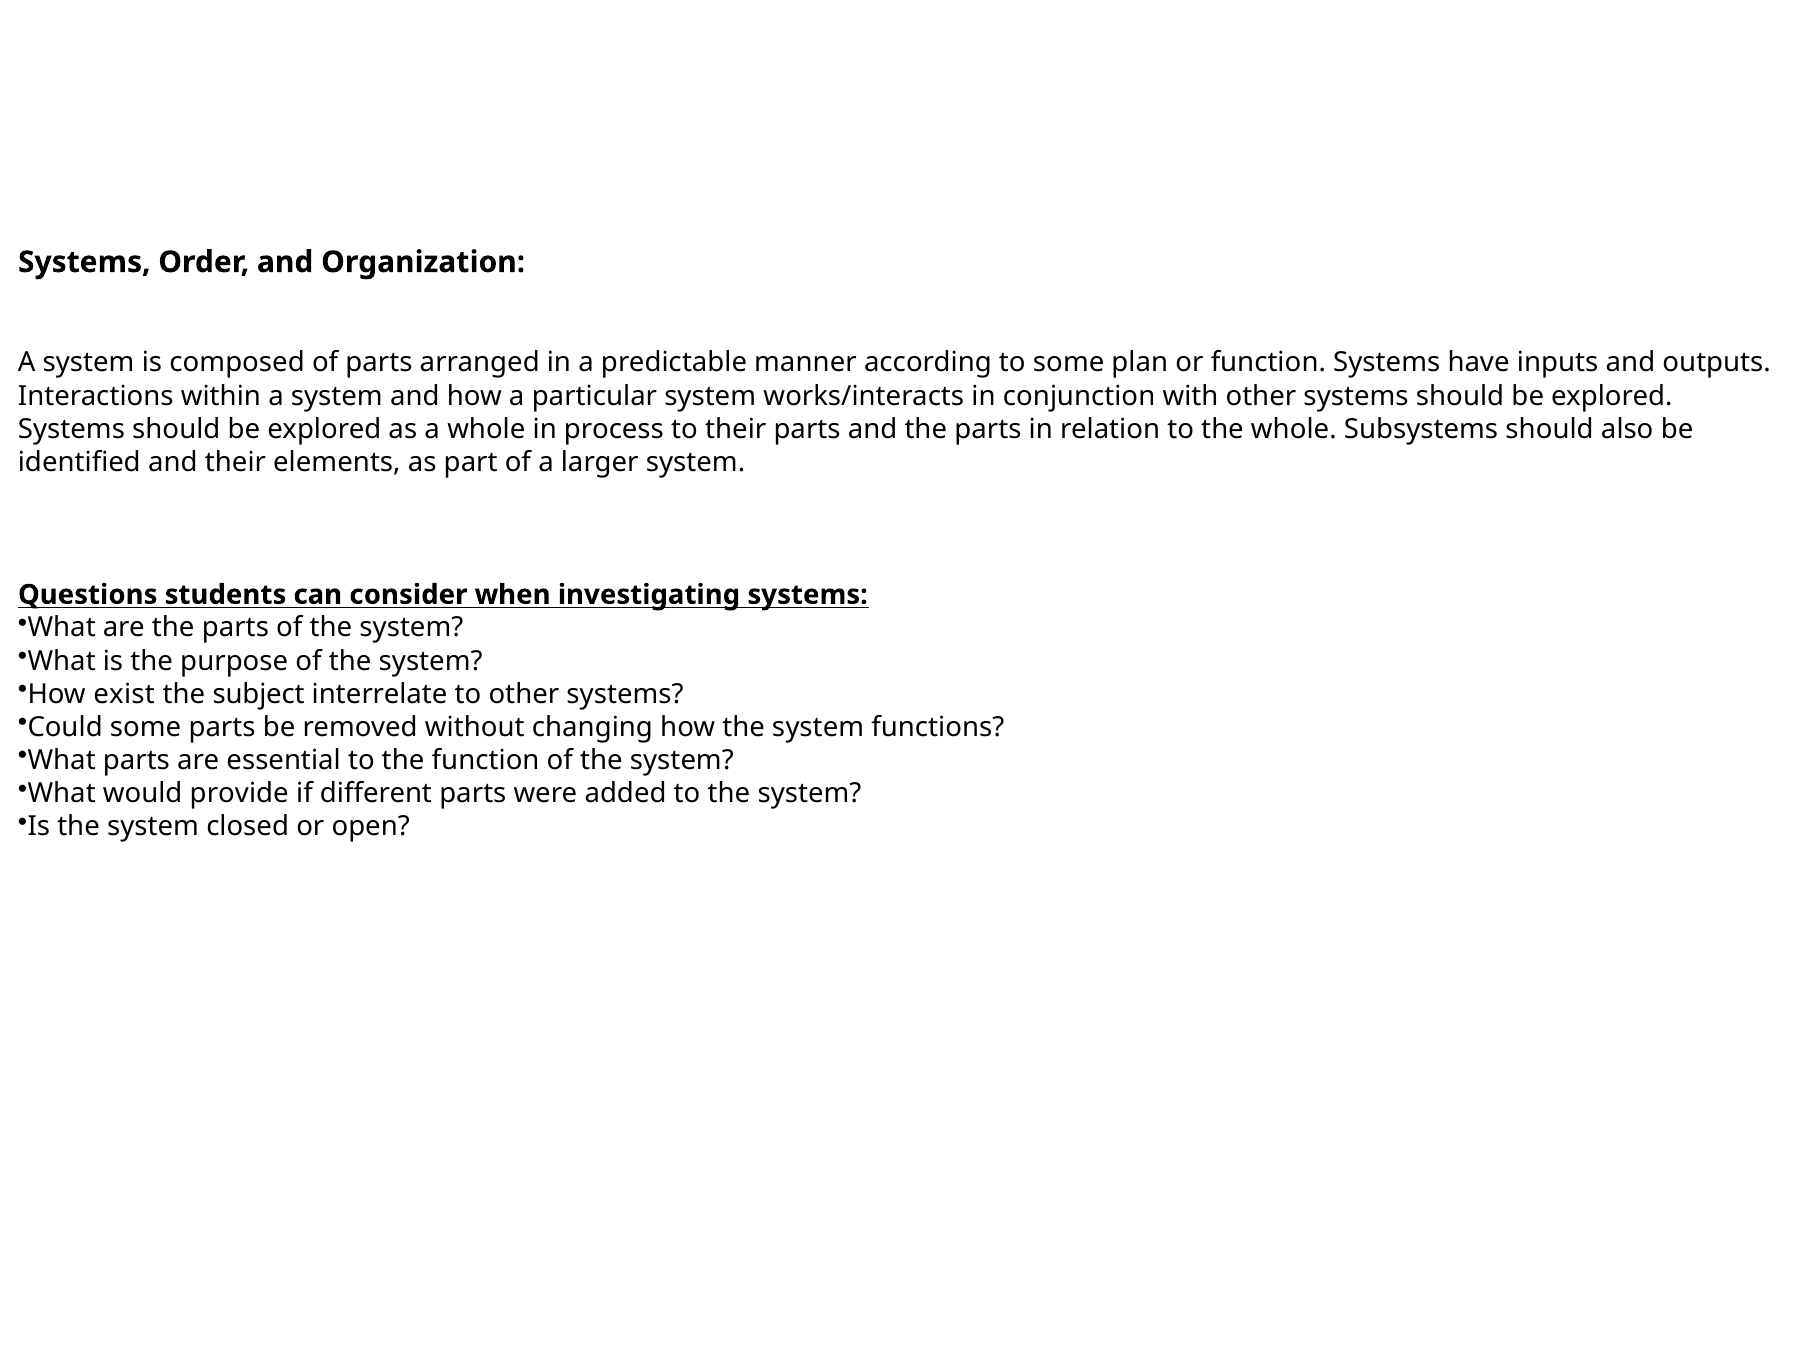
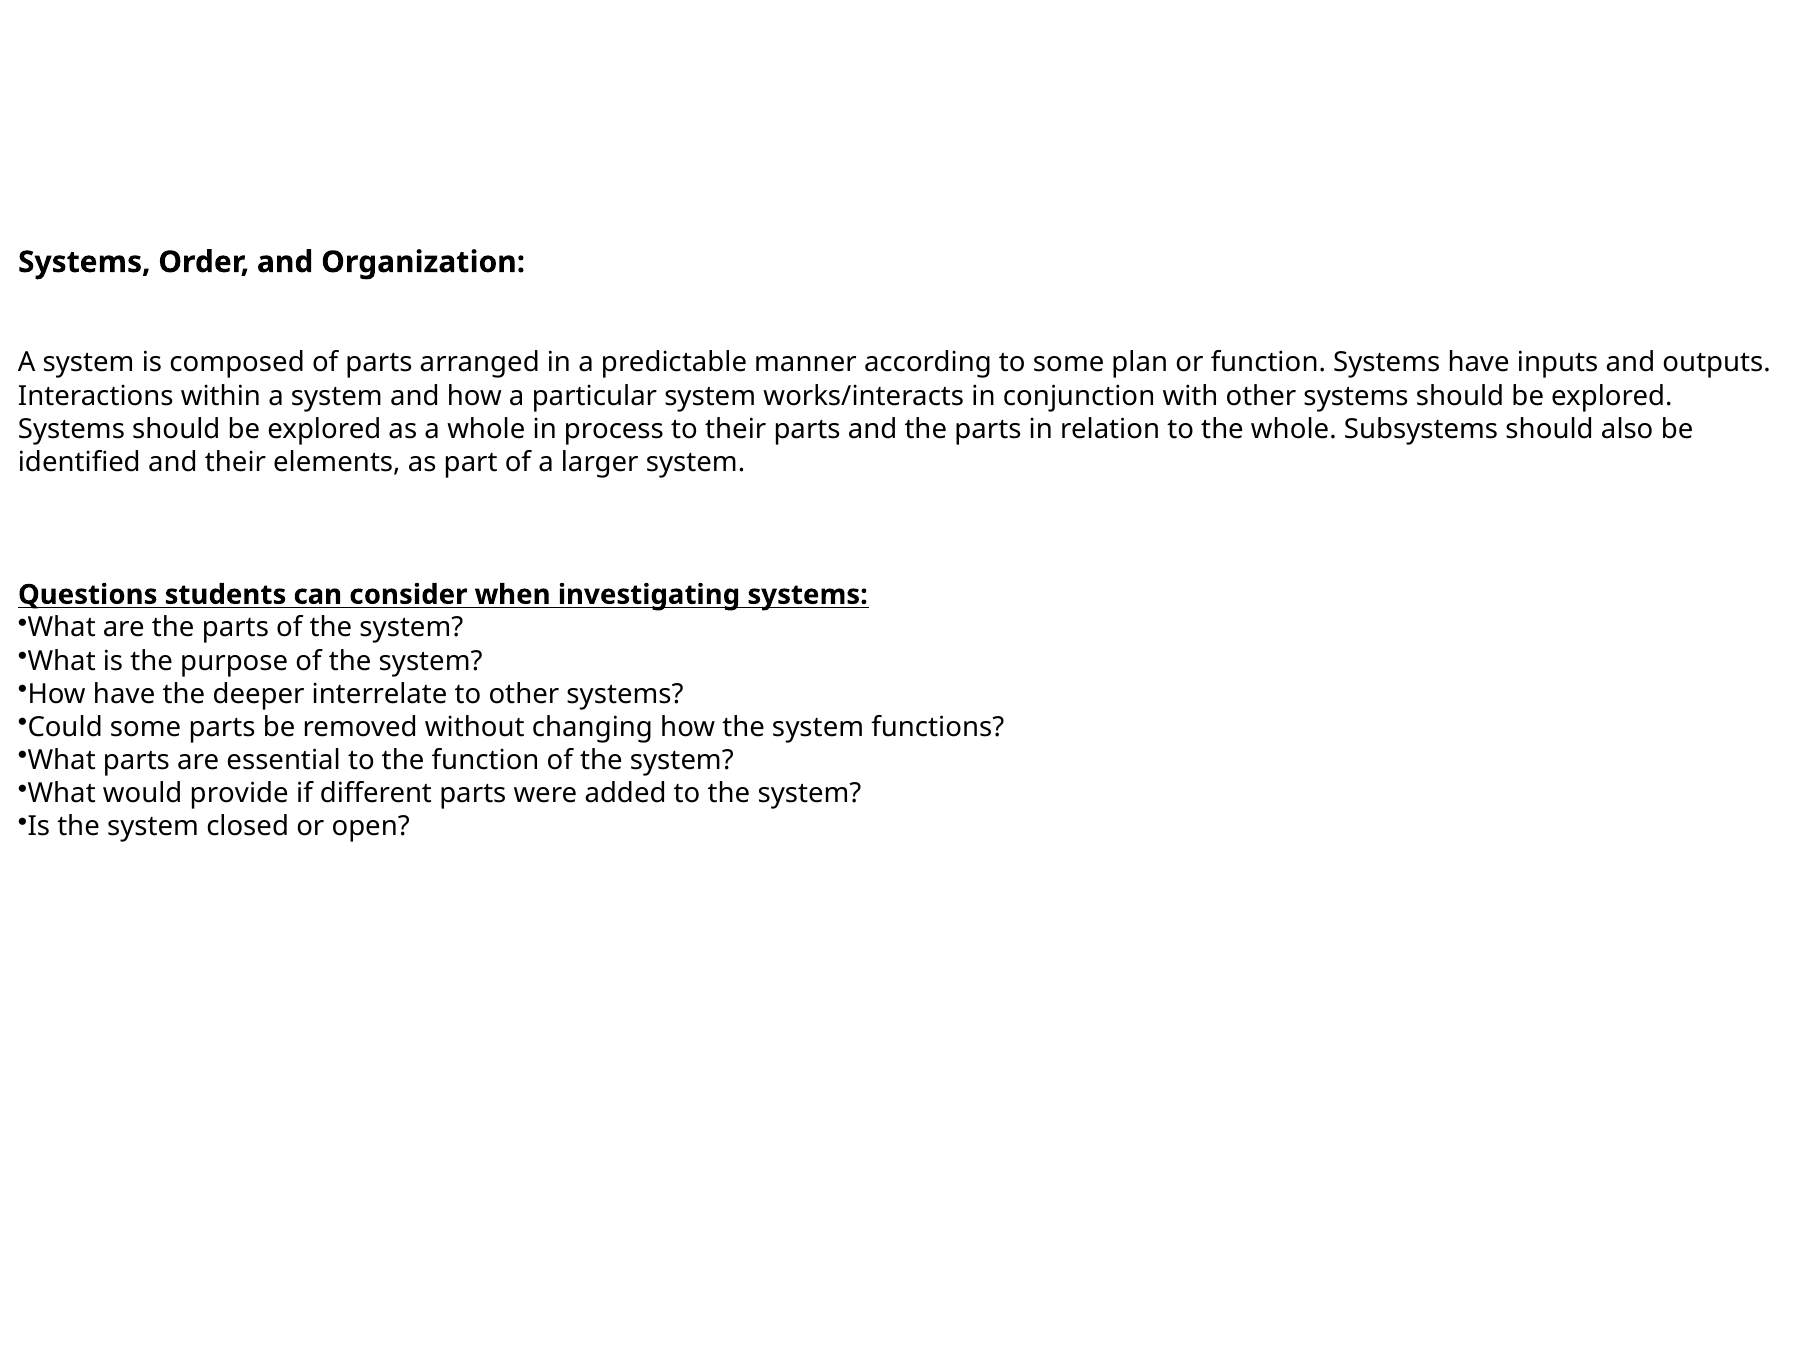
How exist: exist -> have (124, 694)
subject: subject -> deeper (259, 694)
